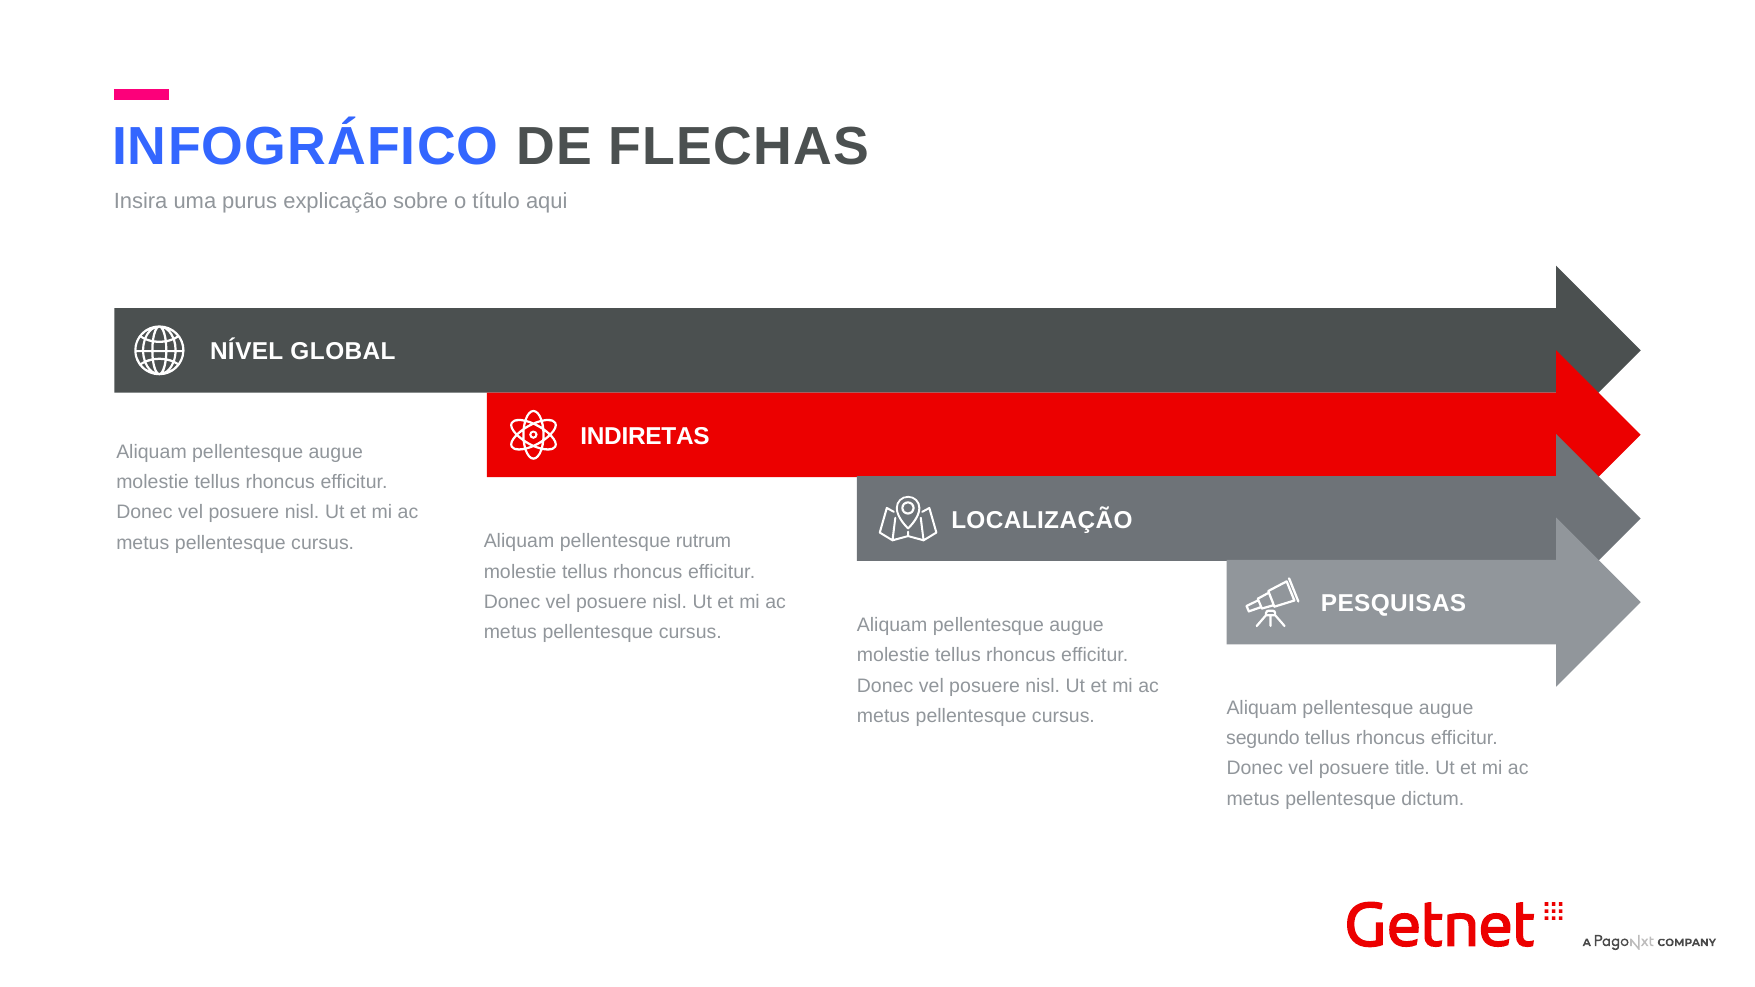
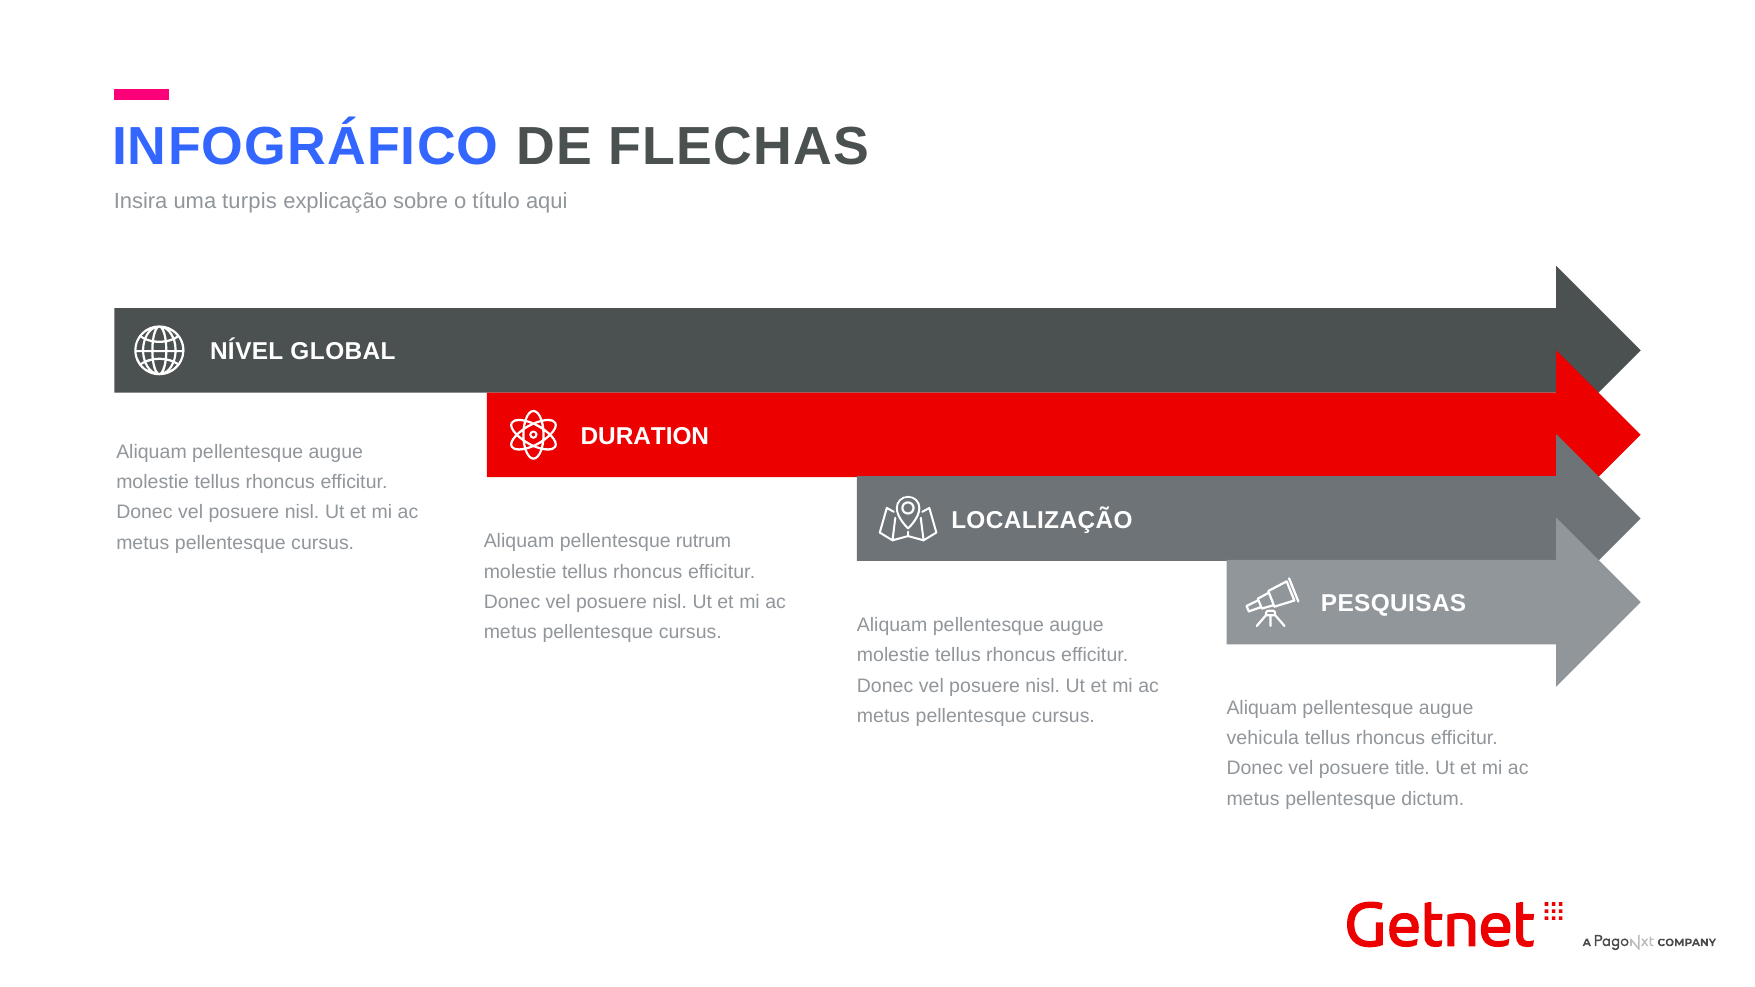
purus: purus -> turpis (250, 202)
INDIRETAS: INDIRETAS -> DURATION (645, 436)
segundo: segundo -> vehicula (1263, 738)
